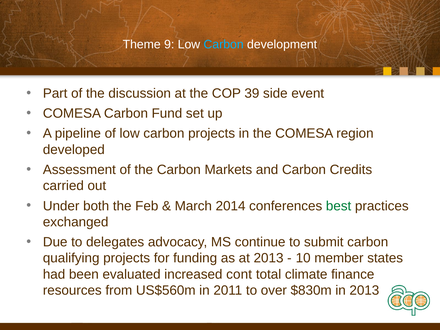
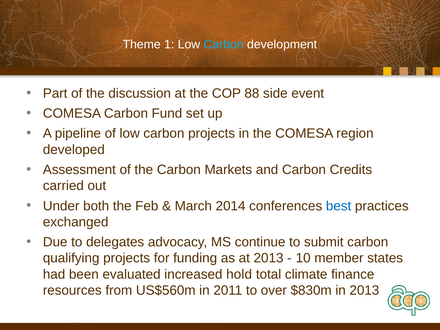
9: 9 -> 1 (169, 44)
39: 39 -> 88 (252, 93)
best colour: green -> blue (339, 206)
cont: cont -> hold (239, 274)
